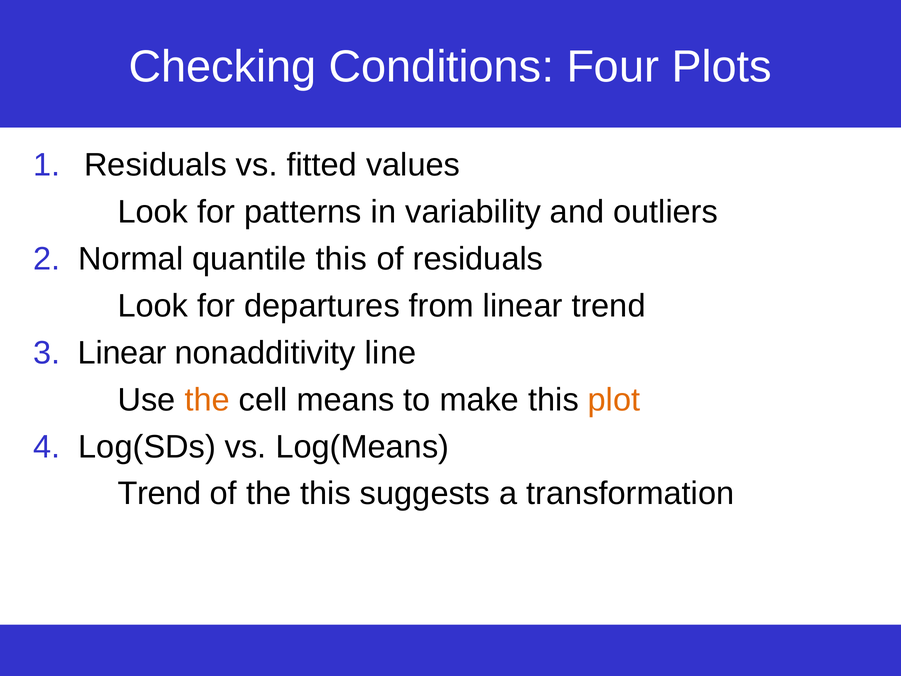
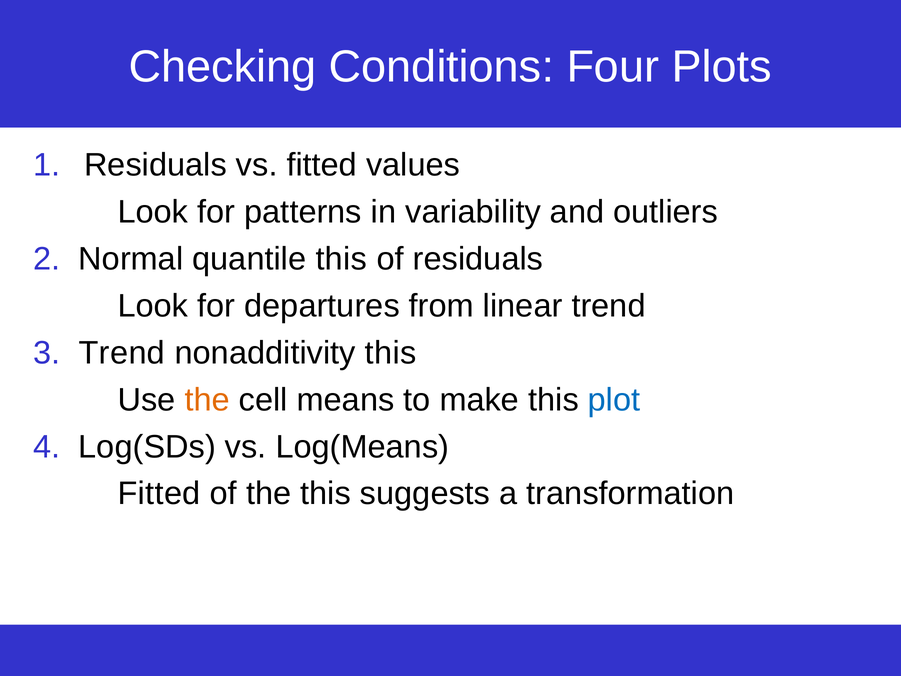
Linear: Linear -> Trend (122, 353)
nonadditivity line: line -> this (391, 353)
plot colour: orange -> blue (614, 400)
Trend: Trend -> Fitted (159, 494)
